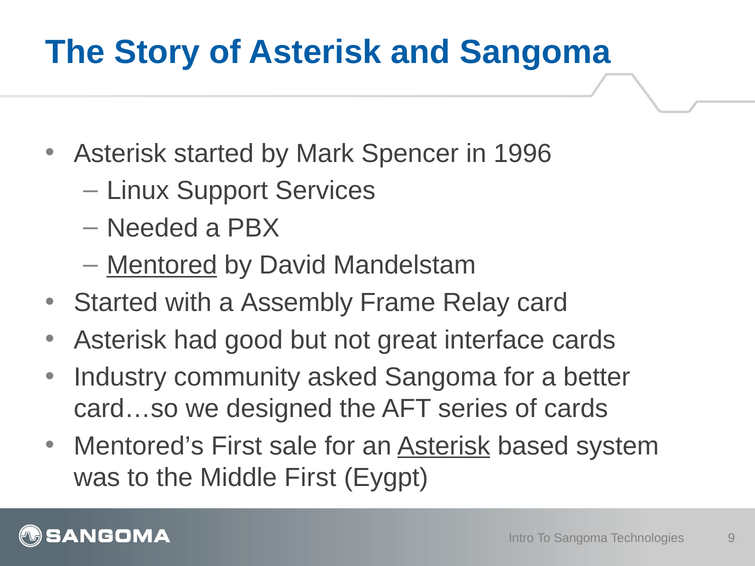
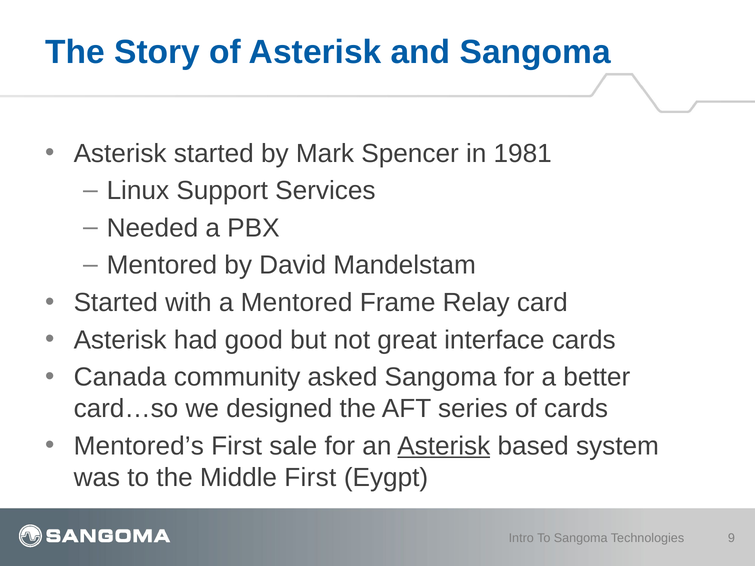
1996: 1996 -> 1981 (523, 153)
Mentored underline: present -> none (162, 265)
a Assembly: Assembly -> Mentored (297, 303)
Industry: Industry -> Canada (120, 377)
